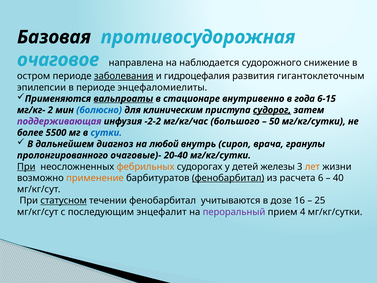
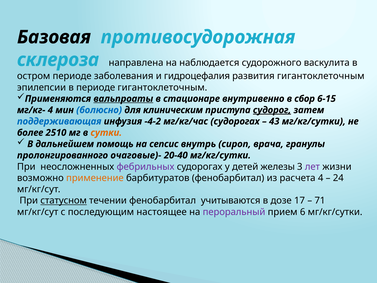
очаговое: очаговое -> склероза (58, 60)
снижение: снижение -> васкулита (327, 63)
заболевания underline: present -> none (124, 76)
периоде энцефаломиелиты: энцефаломиелиты -> гигантоклеточным (162, 87)
года: года -> сбор (305, 99)
мг/кг- 2: 2 -> 4 (50, 110)
поддерживающая colour: purple -> blue (59, 121)
-2-2: -2-2 -> -4-2 (153, 121)
мг/кг/час большого: большого -> судорогах (235, 121)
50: 50 -> 43 (274, 121)
5500: 5500 -> 2510 (56, 133)
сутки colour: blue -> orange (106, 133)
диагноз: диагноз -> помощь (115, 144)
любой: любой -> сепсис (164, 144)
При underline: present -> none (26, 166)
фебрильных colour: orange -> purple (146, 166)
лет colour: orange -> purple (312, 166)
фенобарбитал underline: present -> none (228, 178)
расчета 6: 6 -> 4 (321, 178)
40: 40 -> 24 (338, 178)
16: 16 -> 17 (300, 200)
25: 25 -> 71 (320, 200)
энцефалит: энцефалит -> настоящее (162, 212)
4: 4 -> 6 (303, 212)
